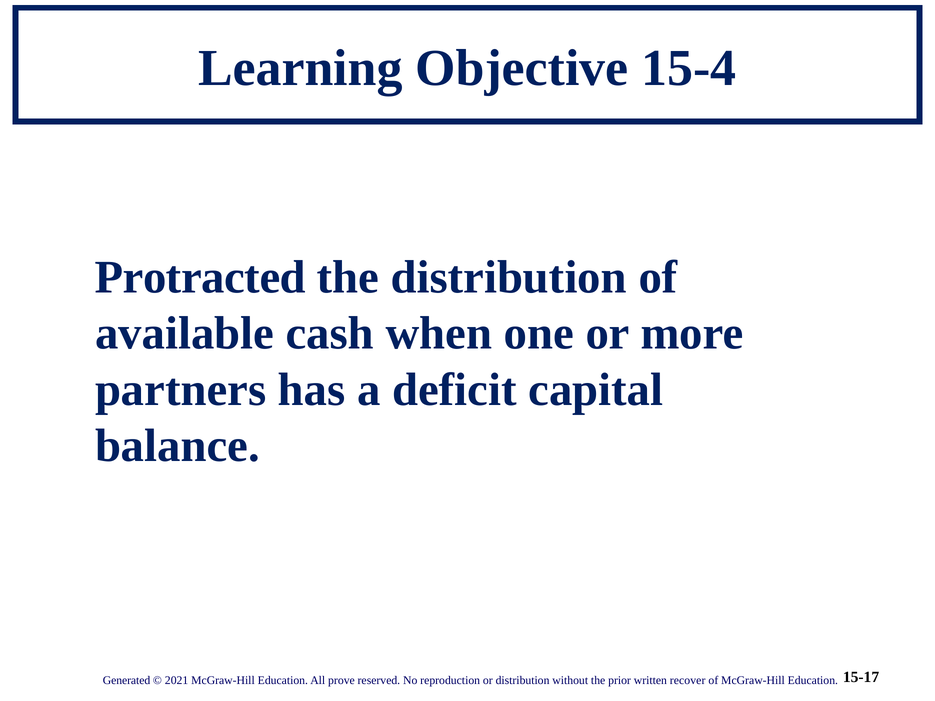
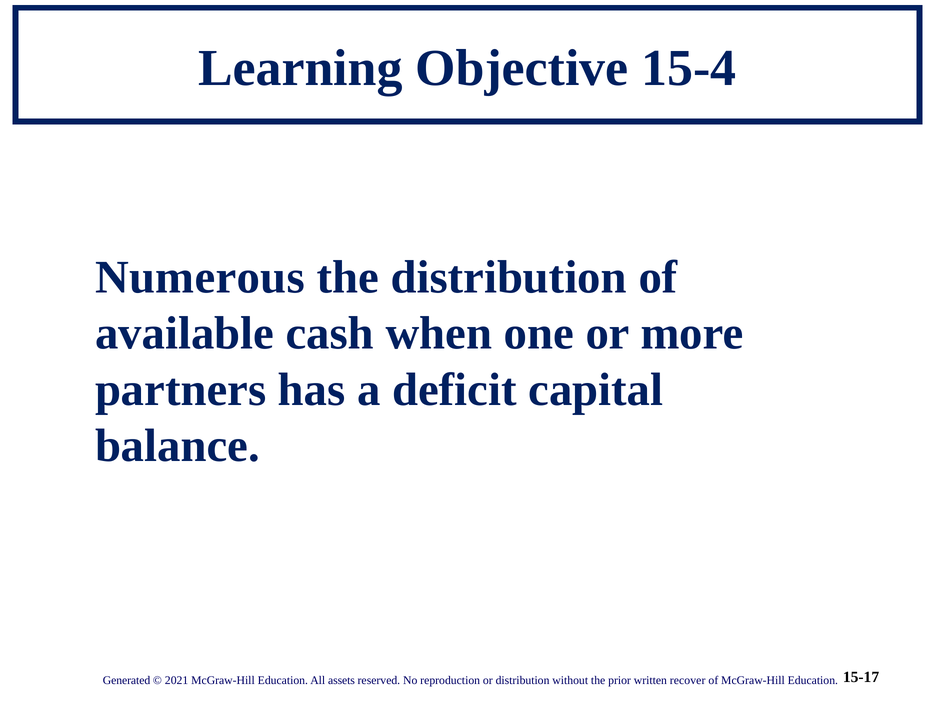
Protracted: Protracted -> Numerous (200, 278)
prove: prove -> assets (342, 681)
